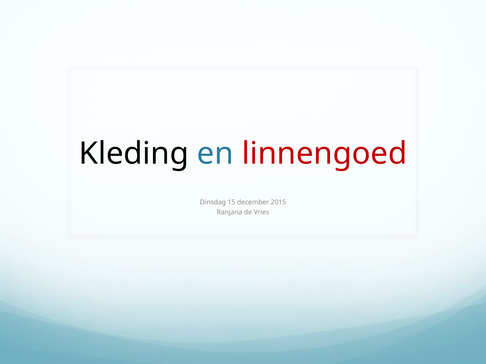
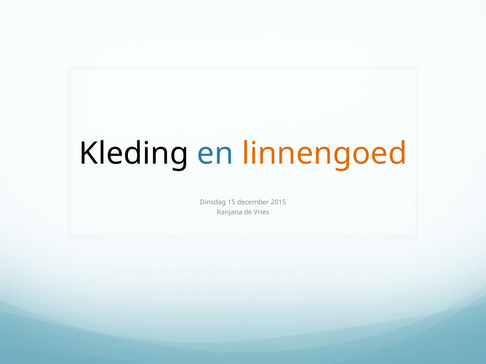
linnengoed colour: red -> orange (324, 154)
